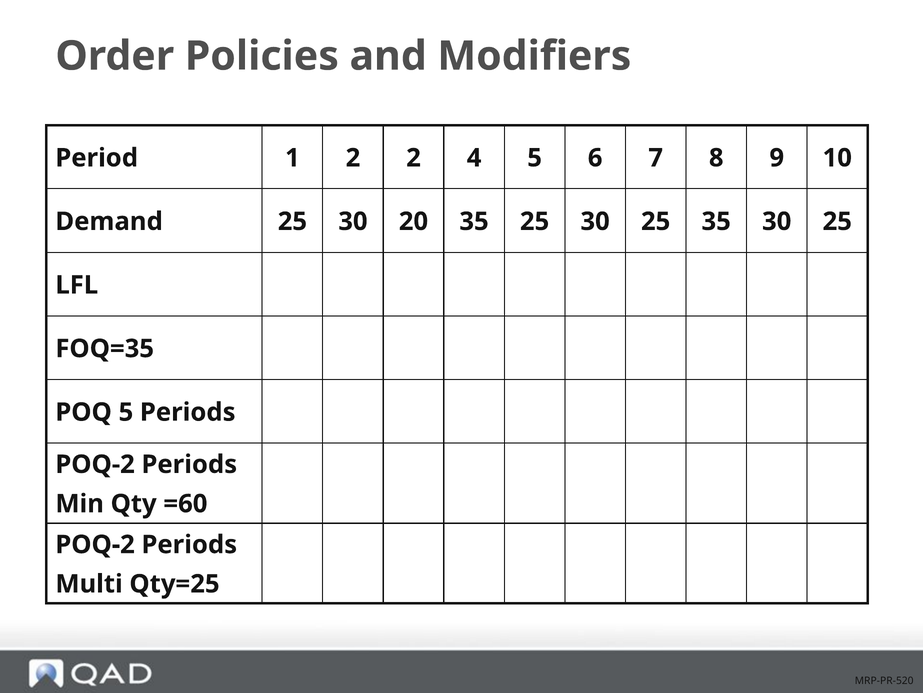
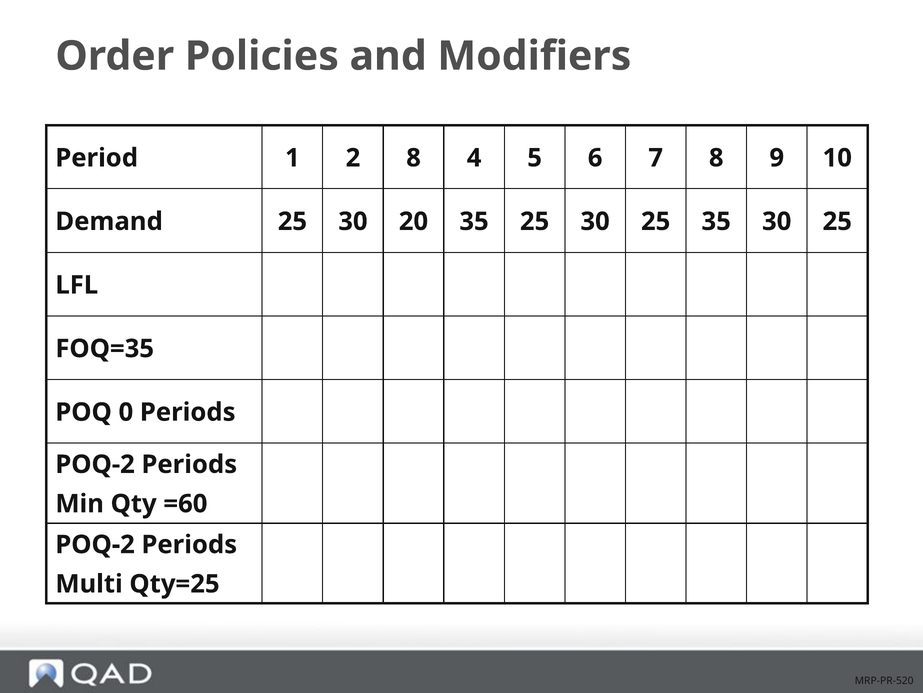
2 2: 2 -> 8 (414, 158)
POQ 5: 5 -> 0 (126, 412)
